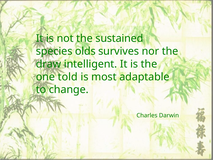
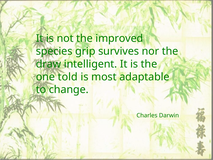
sustained: sustained -> improved (119, 38)
olds: olds -> grip (85, 51)
